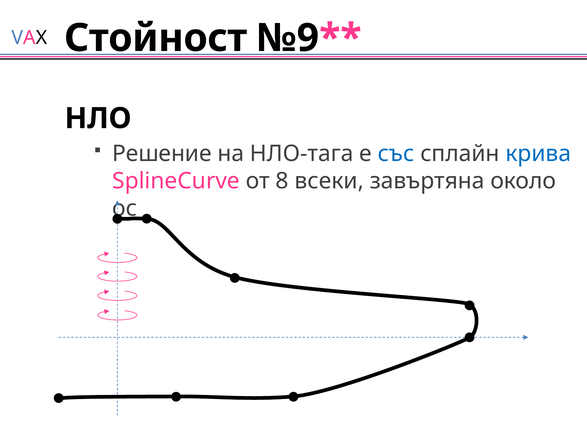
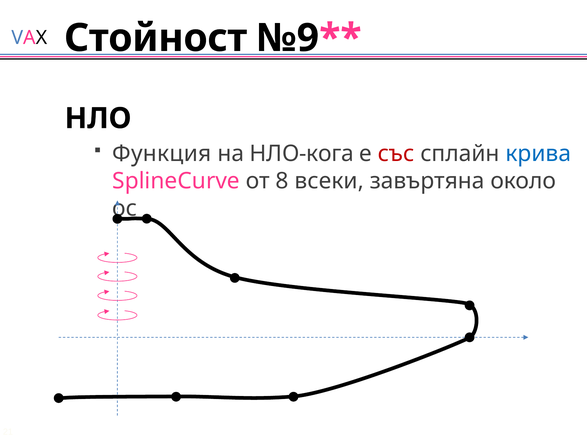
Решение: Решение -> Функция (162, 154)
НЛО-тага: НЛО-тага -> НЛО-кога (302, 154)
със colour: blue -> red (396, 154)
